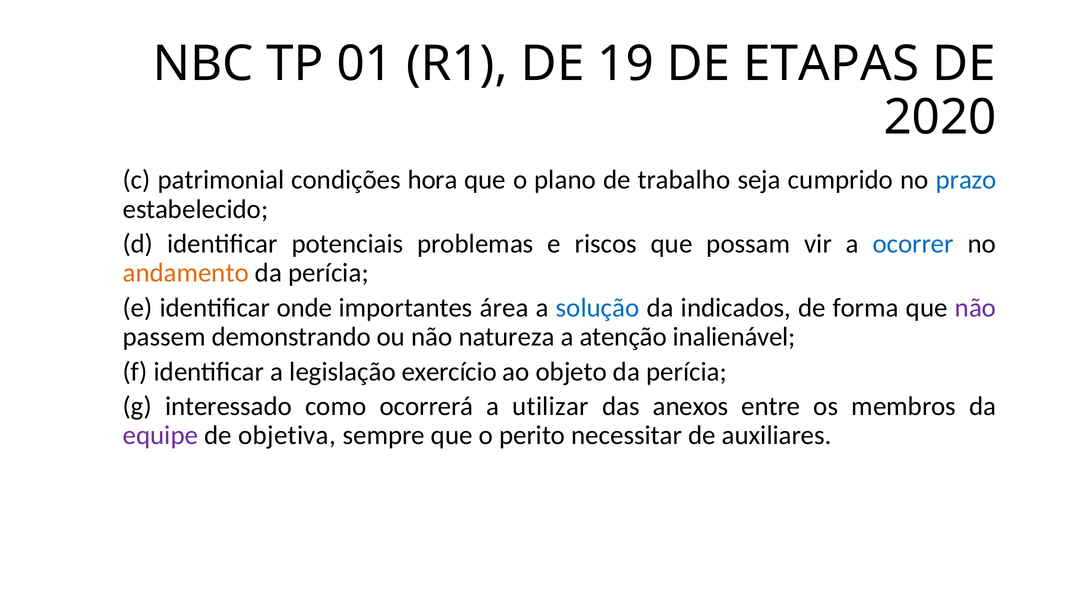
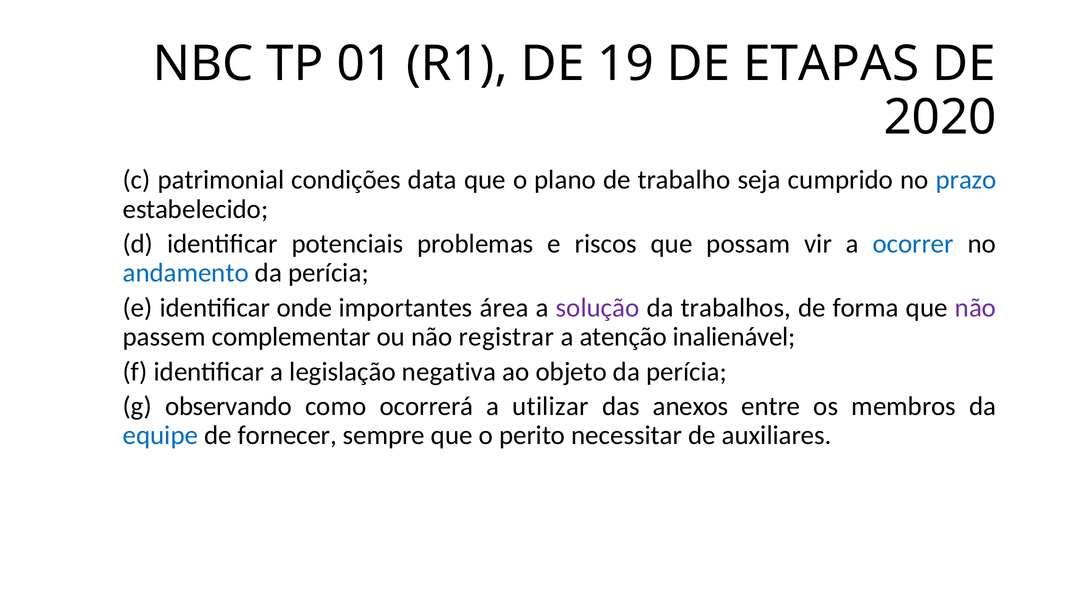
hora: hora -> data (432, 180)
andamento colour: orange -> blue (186, 273)
solução colour: blue -> purple (598, 308)
indicados: indicados -> trabalhos (736, 308)
demonstrando: demonstrando -> complementar (291, 337)
natureza: natureza -> registrar (506, 337)
exercício: exercício -> negativa (449, 372)
interessado: interessado -> observando (229, 406)
equipe colour: purple -> blue (160, 435)
objetiva: objetiva -> fornecer (287, 435)
